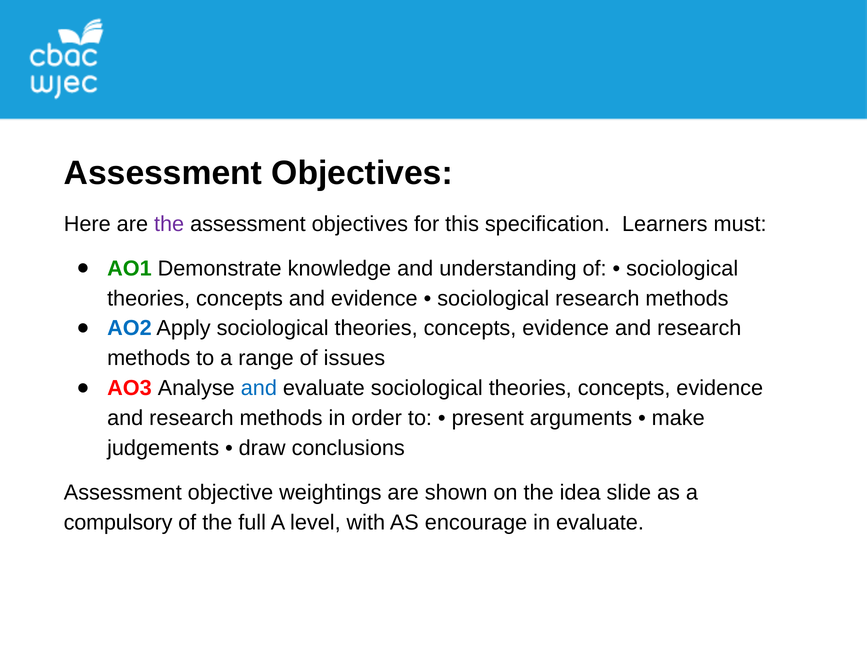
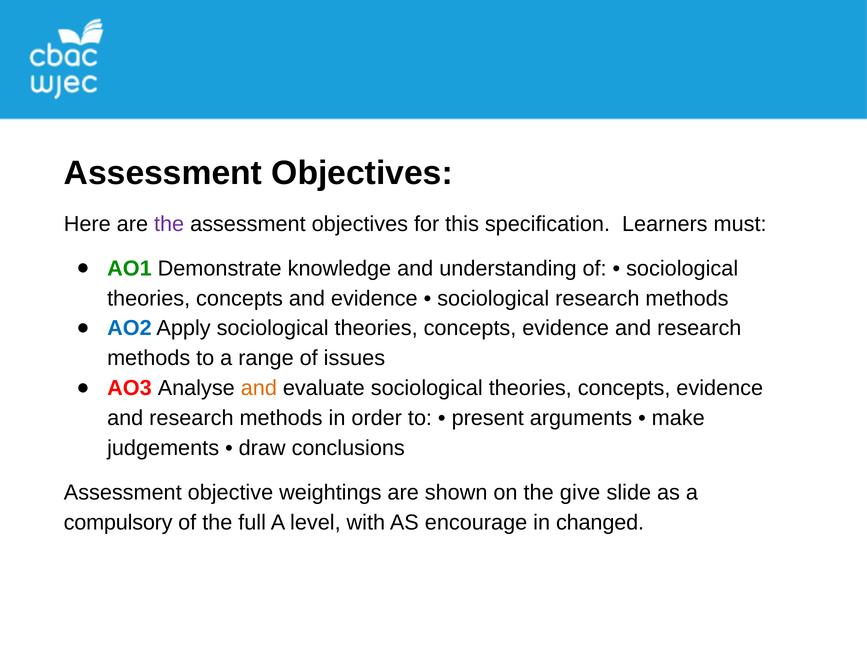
and colour: blue -> orange (259, 388)
idea: idea -> give (580, 492)
in evaluate: evaluate -> changed (600, 522)
